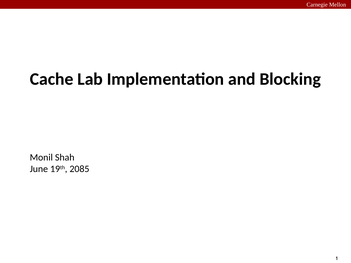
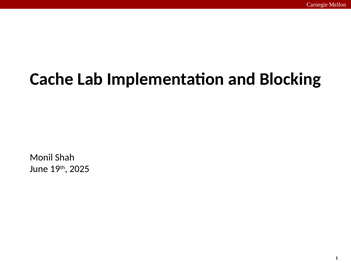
2085: 2085 -> 2025 (79, 169)
